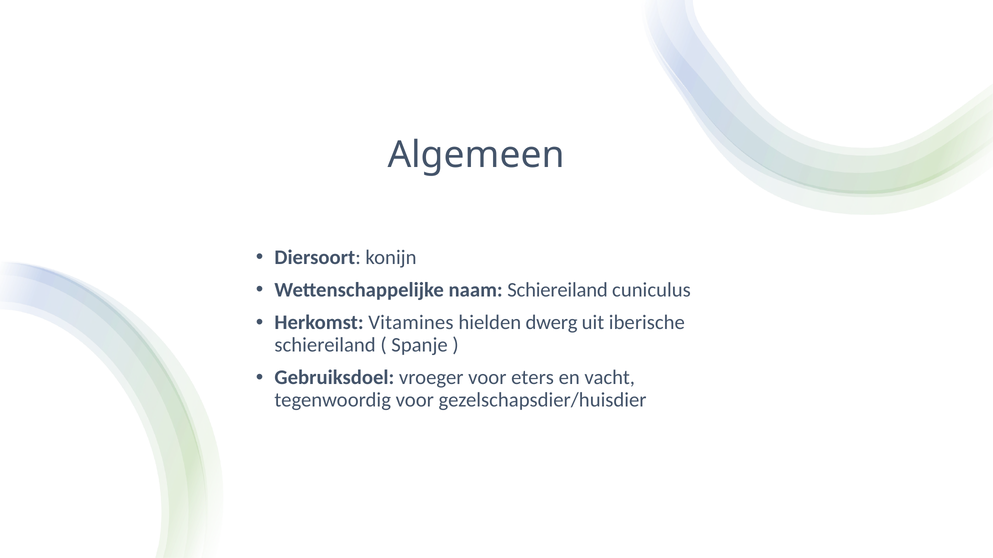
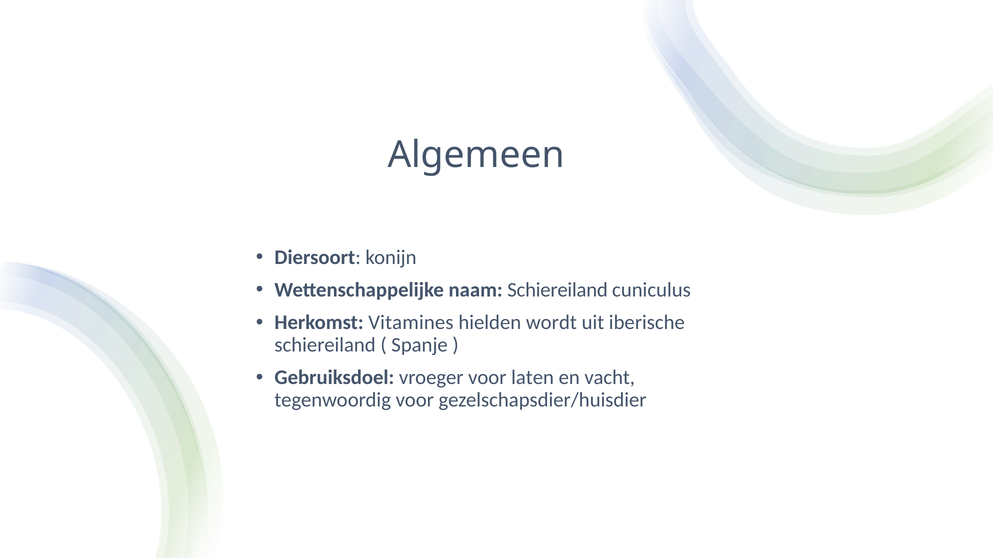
dwerg: dwerg -> wordt (551, 323)
eters: eters -> laten (533, 378)
